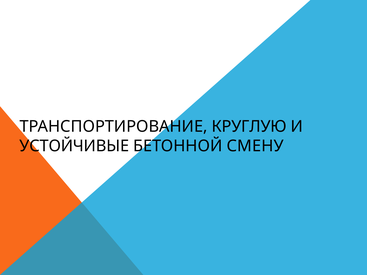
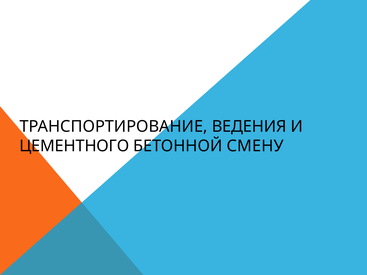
КРУГЛУЮ: КРУГЛУЮ -> ВЕДЕНИЯ (249, 127)
УСТОЙЧИВЫЕ: УСТОЙЧИВЫЕ -> ЦЕМЕНТНОГО (74, 146)
